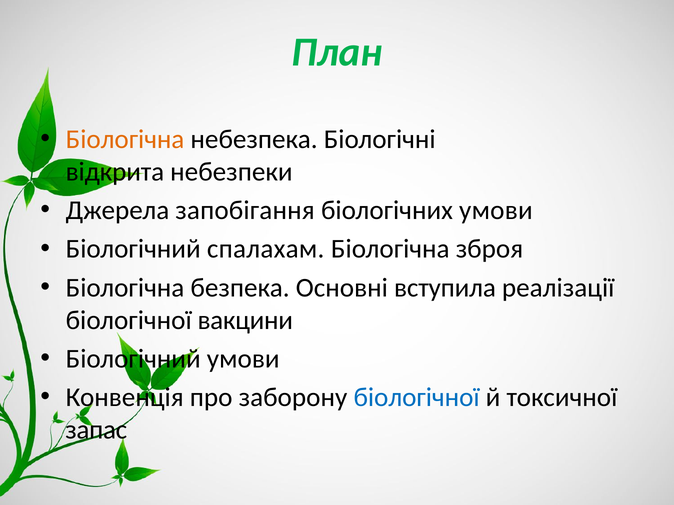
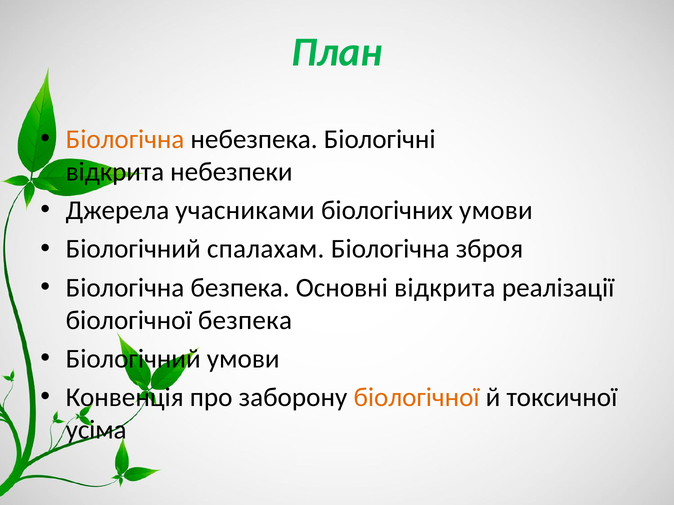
запобігання: запобігання -> учасниками (245, 211)
Основні вступила: вступила -> відкрита (445, 288)
біологічної вакцини: вакцини -> безпека (245, 320)
біологічної colour: blue -> orange (417, 398)
запас: запас -> усіма (96, 430)
